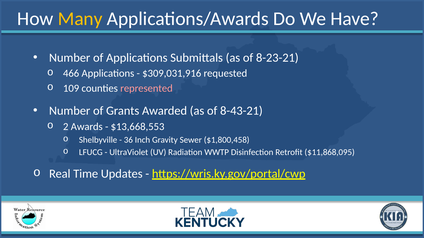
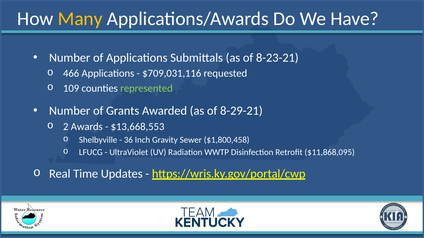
$309,031,916: $309,031,916 -> $709,031,116 (172, 74)
represented colour: pink -> light green (146, 88)
8-43-21: 8-43-21 -> 8-29-21 (241, 111)
